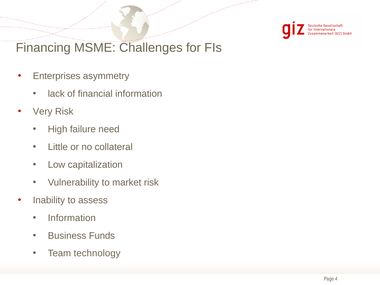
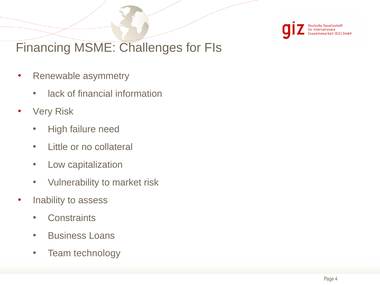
Enterprises: Enterprises -> Renewable (57, 76)
Information: Information -> Constraints (72, 218)
Funds: Funds -> Loans (102, 236)
